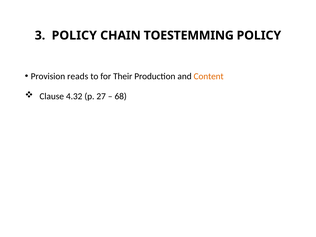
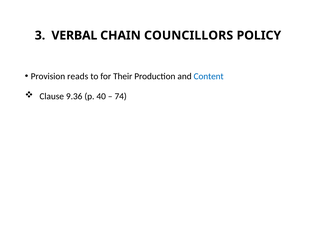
3 POLICY: POLICY -> VERBAL (74, 35)
TOESTEMMING: TOESTEMMING -> COUNCILLORS (189, 35)
Content colour: orange -> blue (209, 76)
4.32: 4.32 -> 9.36 (74, 96)
27: 27 -> 40 (101, 96)
68: 68 -> 74 (121, 96)
